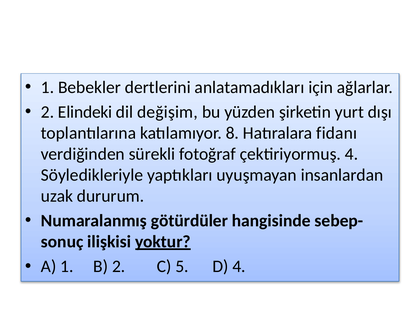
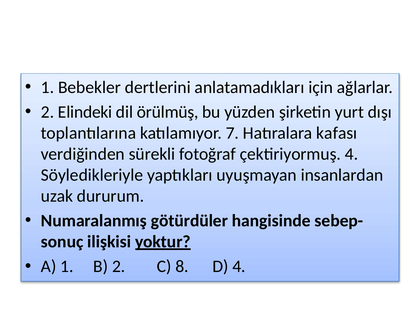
değişim: değişim -> örülmüş (168, 112)
8: 8 -> 7 (232, 133)
fidanı: fidanı -> kafası (337, 133)
5: 5 -> 8 (182, 267)
